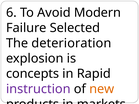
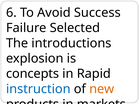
Modern: Modern -> Success (97, 13)
deterioration: deterioration -> introductions (71, 43)
instruction colour: purple -> blue (38, 89)
